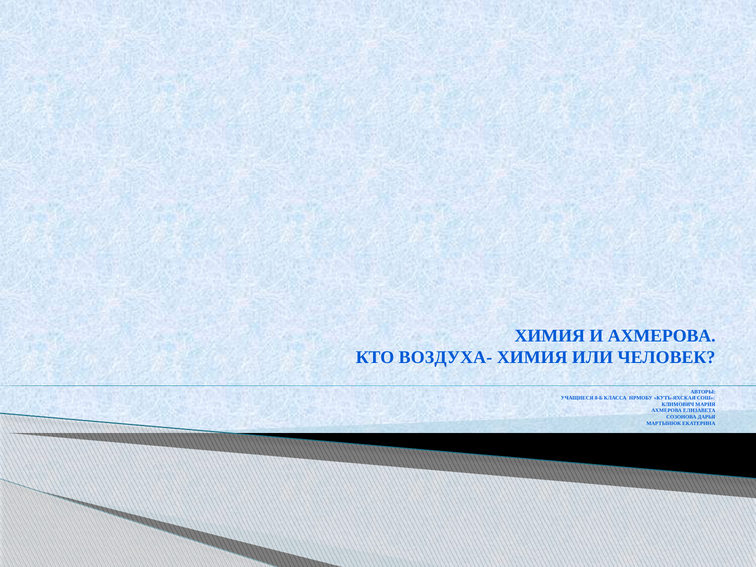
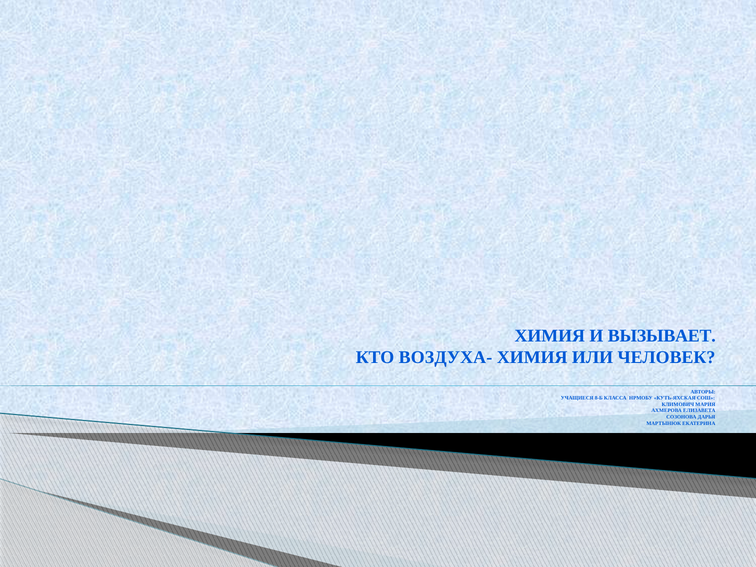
И АХМЕРОВА: АХМЕРОВА -> ВЫЗЫВАЕТ (662, 336)
